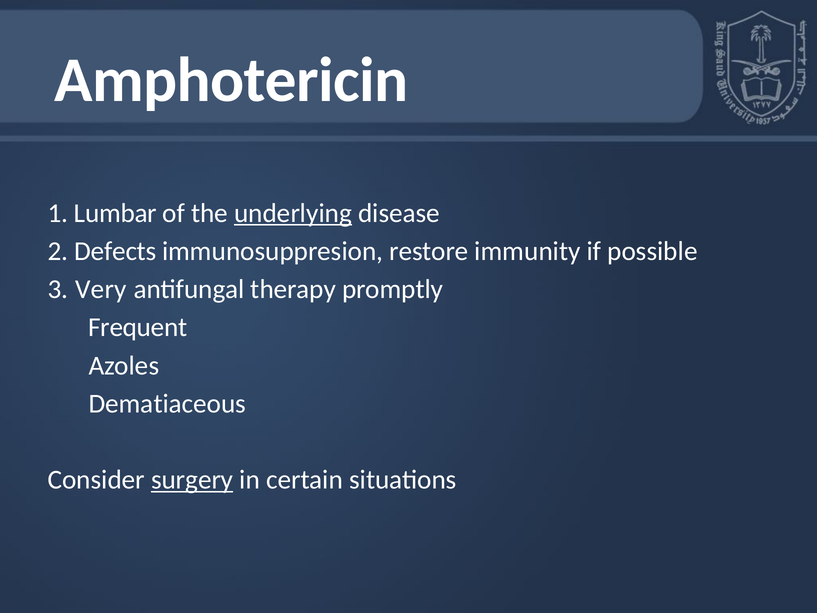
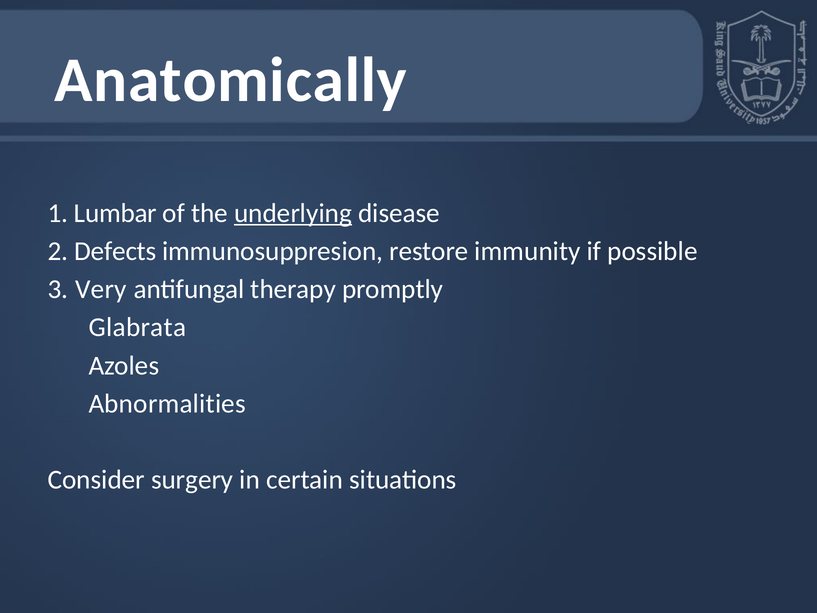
Amphotericin: Amphotericin -> Anatomically (231, 80)
Frequent: Frequent -> Glabrata (137, 327)
Dematiaceous: Dematiaceous -> Abnormalities (167, 404)
surgery underline: present -> none (192, 480)
